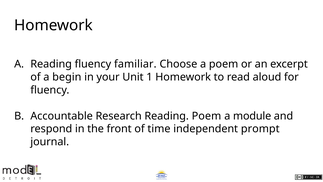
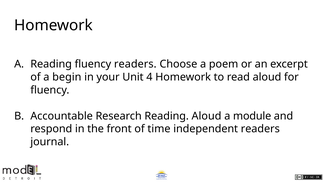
fluency familiar: familiar -> readers (135, 64)
1: 1 -> 4 (149, 77)
Reading Poem: Poem -> Aloud (207, 116)
independent prompt: prompt -> readers (260, 129)
